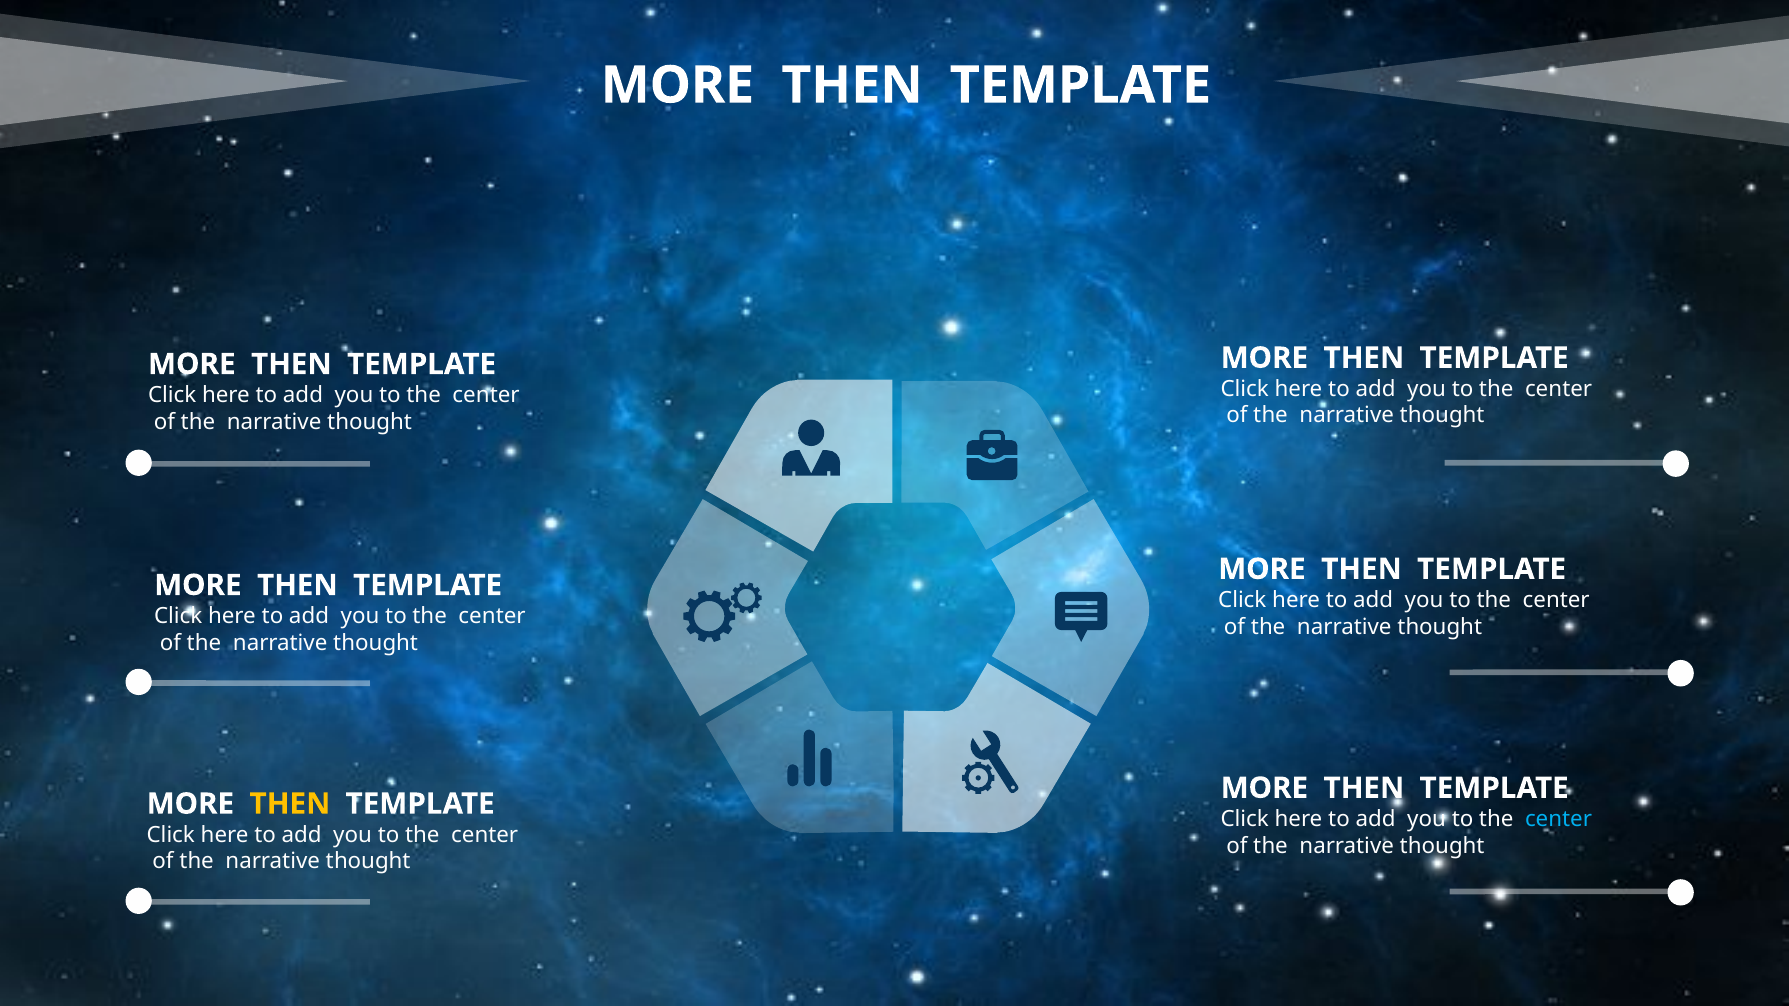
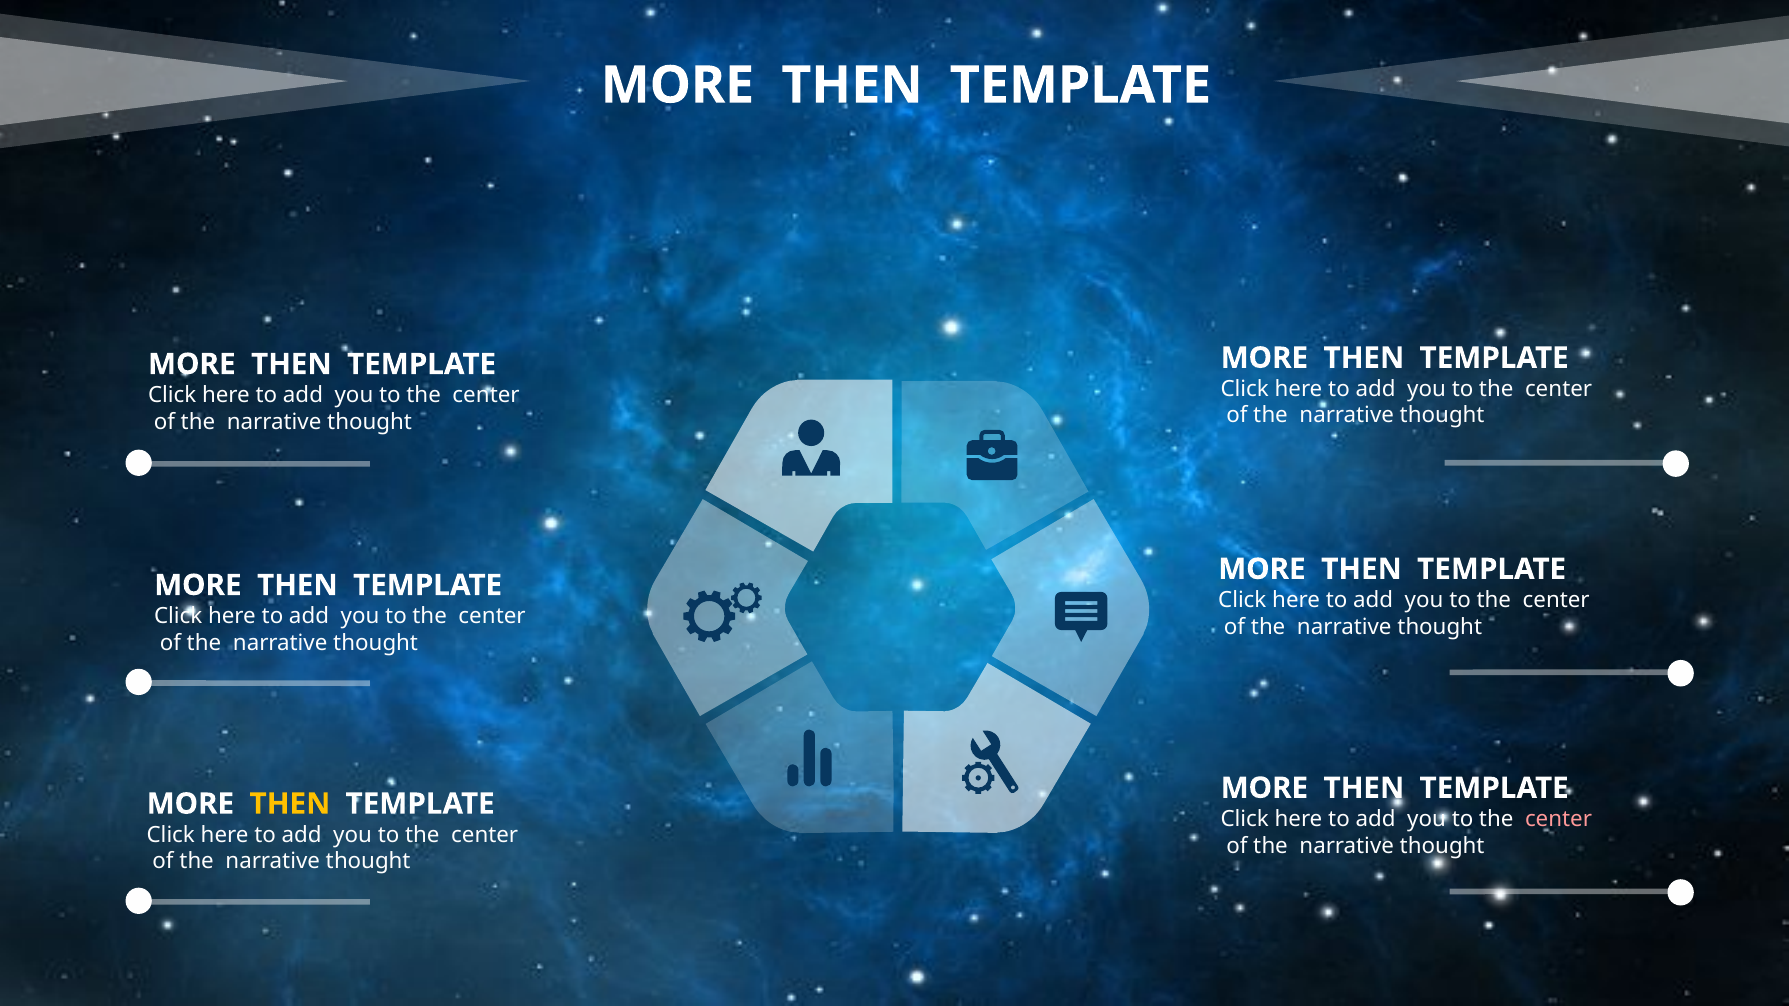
center colour: light blue -> pink (1559, 819)
